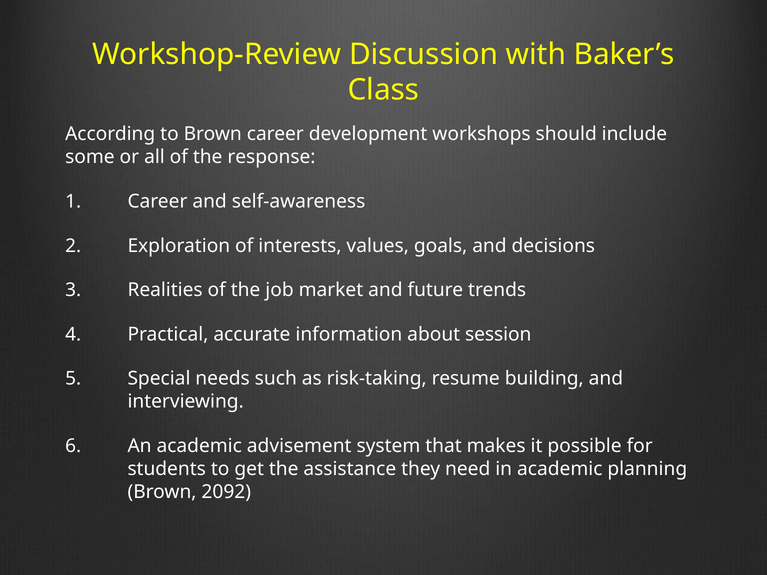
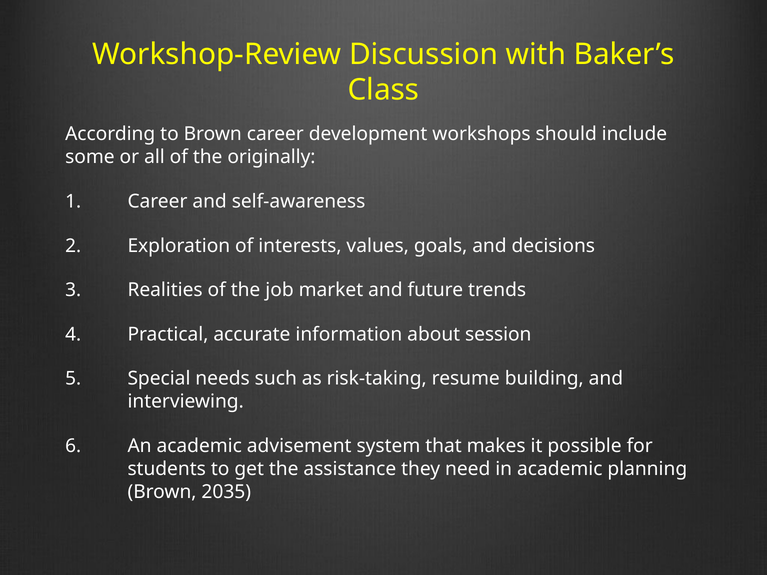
response: response -> originally (271, 157)
2092: 2092 -> 2035 (226, 492)
